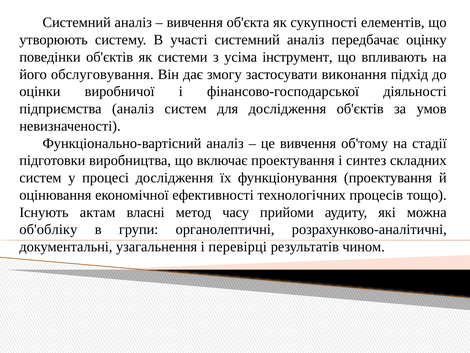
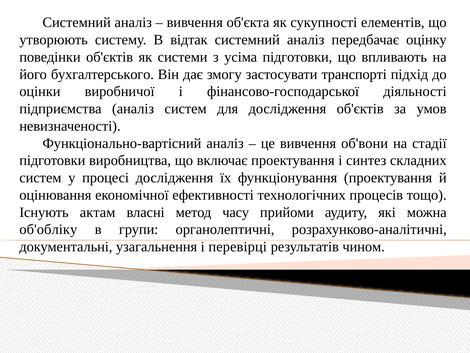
участі: участі -> відтак (189, 40)
усіма інструмент: інструмент -> підготовки (297, 57)
обслуговування: обслуговування -> бухгалтерського (102, 74)
виконання: виконання -> транспорті (354, 74)
об'тому: об'тому -> об'вони (365, 143)
